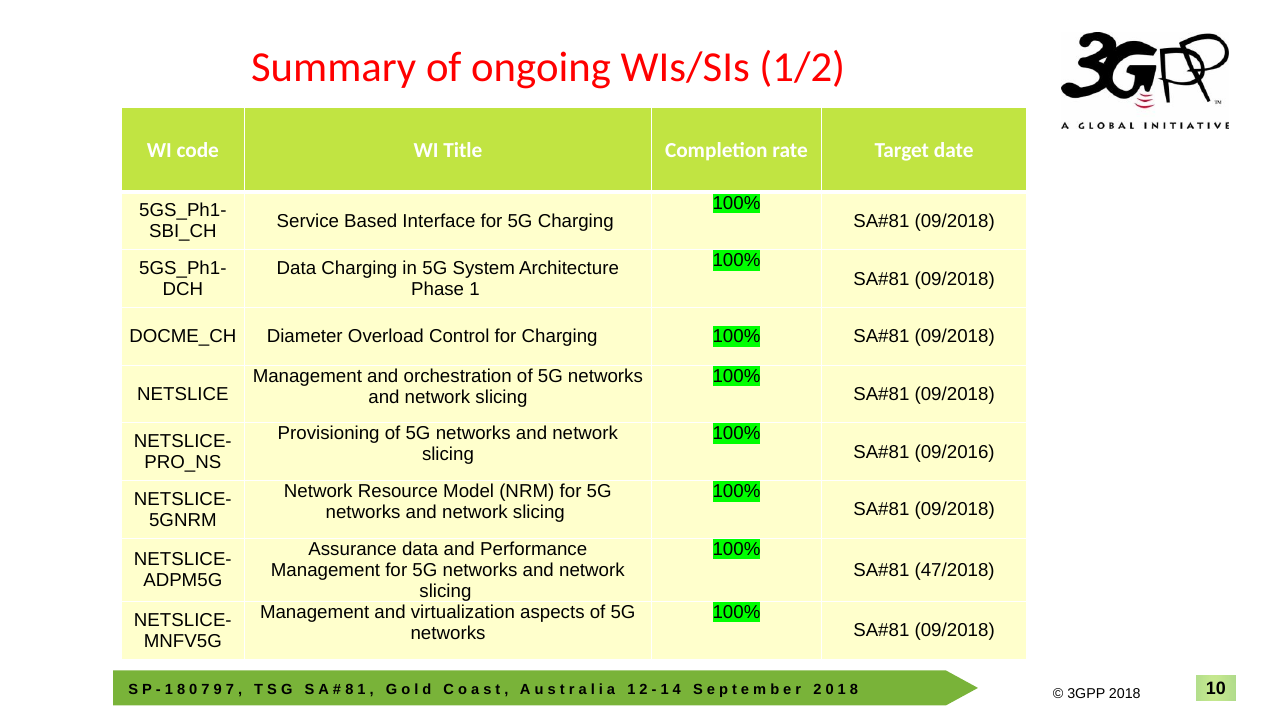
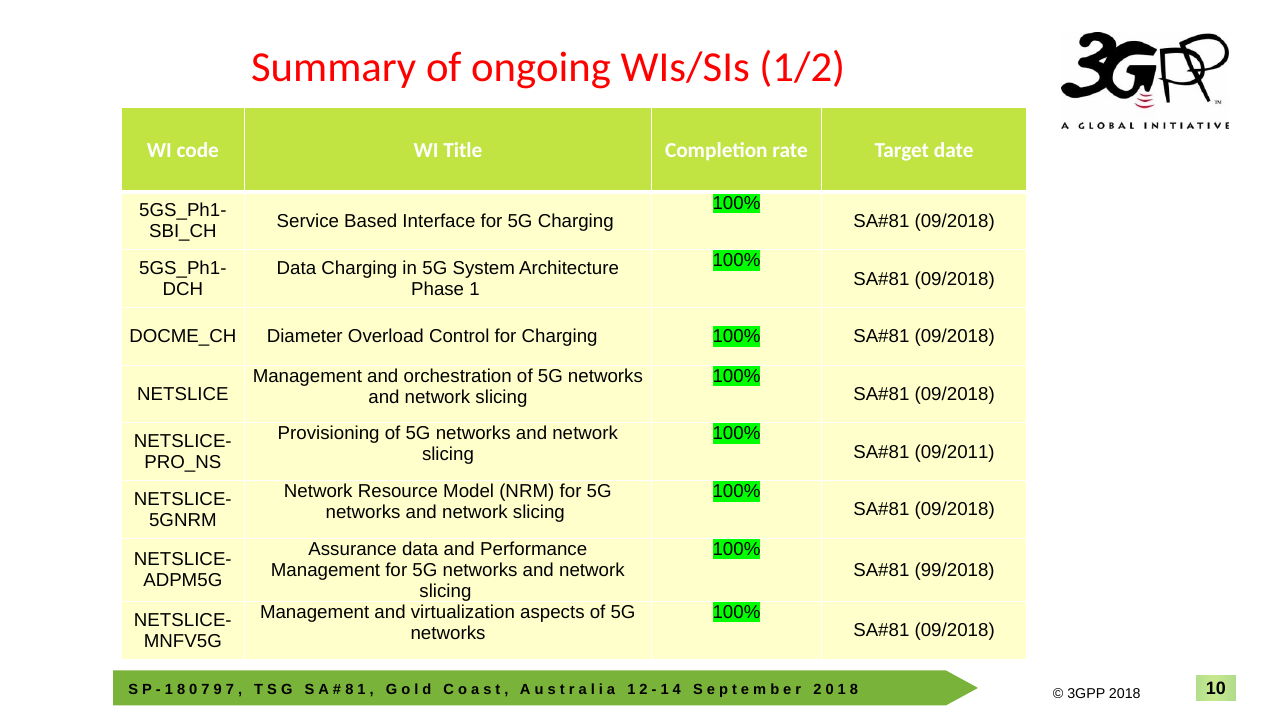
09/2016: 09/2016 -> 09/2011 (955, 452)
47/2018: 47/2018 -> 99/2018 (955, 570)
